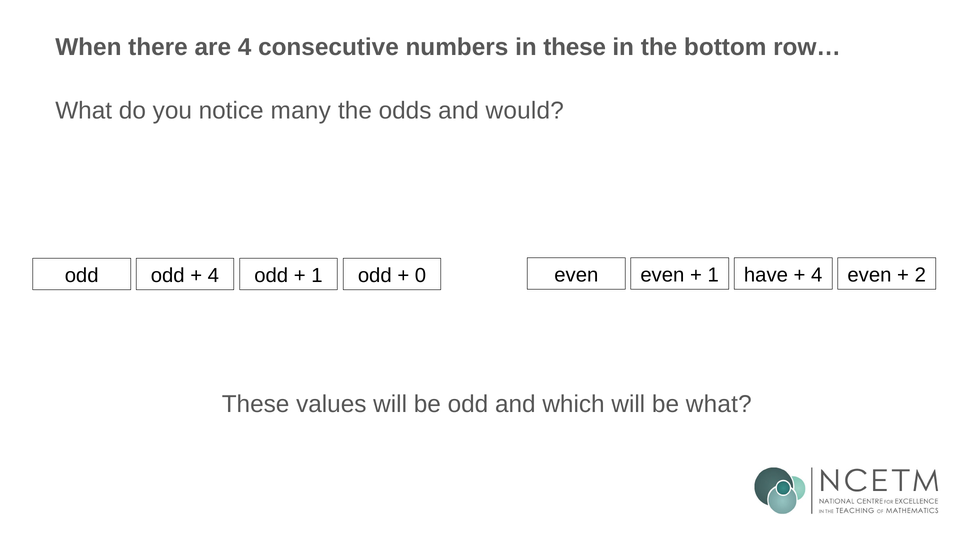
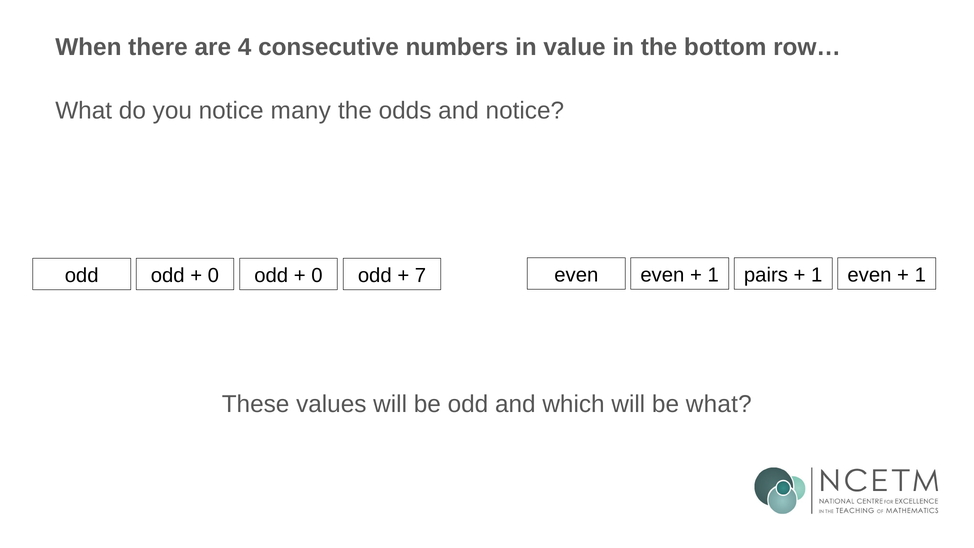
in these: these -> value (575, 47)
and would: would -> notice (525, 111)
4: 4 -> 0 (213, 275)
1: 1 -> 0 (317, 275)
0: 0 -> 7 (420, 275)
have: have -> pairs (766, 275)
4: 4 -> 1 (817, 275)
2: 2 -> 1 (920, 275)
